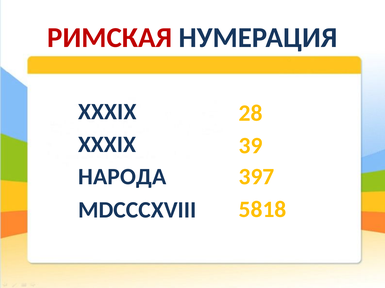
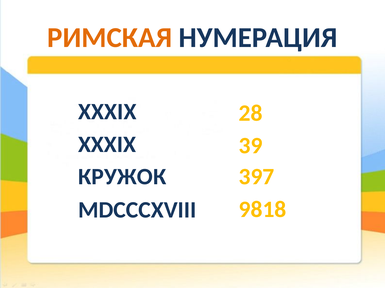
РИМСКАЯ colour: red -> orange (110, 38)
НАРОДА: НАРОДА -> КРУЖОК (122, 177)
5818: 5818 -> 9818 (263, 210)
